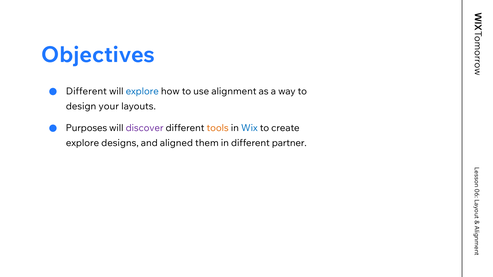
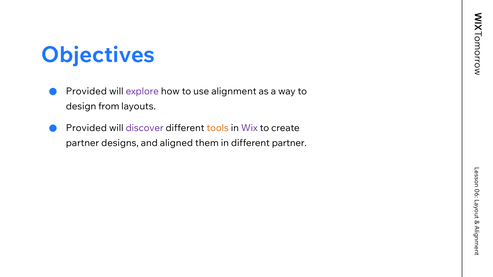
Different: Different -> Provided (86, 91)
explore colour: blue -> purple (142, 91)
your: your -> from (109, 106)
Purposes: Purposes -> Provided (86, 128)
Wix colour: blue -> purple (249, 128)
explore: explore -> partner (82, 143)
